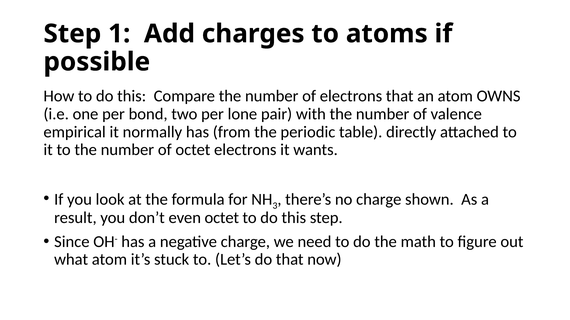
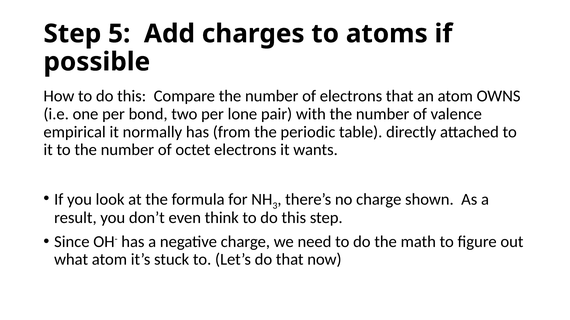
1: 1 -> 5 (119, 34)
even octet: octet -> think (222, 218)
